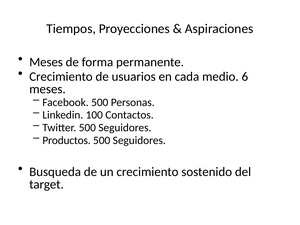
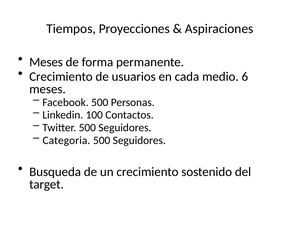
Productos: Productos -> Categoria (66, 140)
